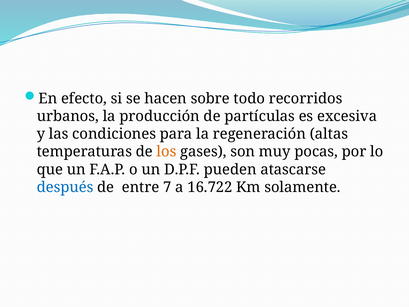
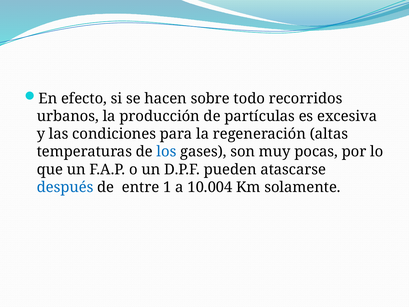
los colour: orange -> blue (167, 152)
7: 7 -> 1 (167, 187)
16.722: 16.722 -> 10.004 (210, 187)
